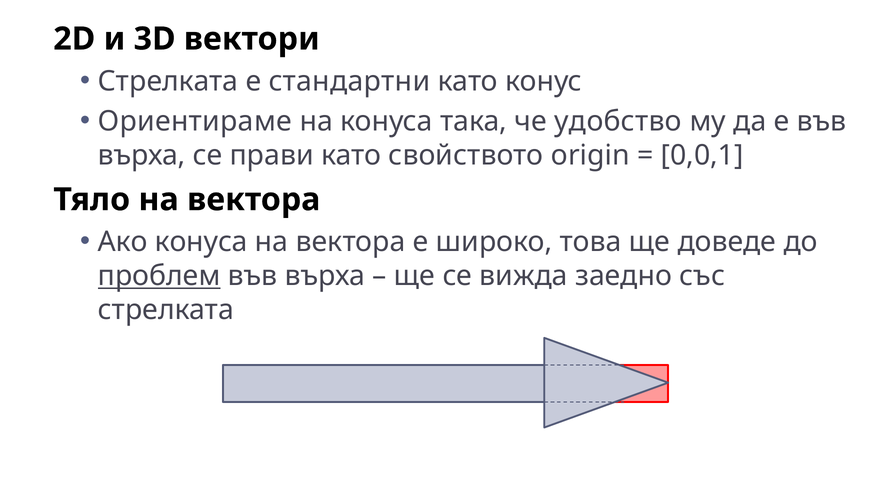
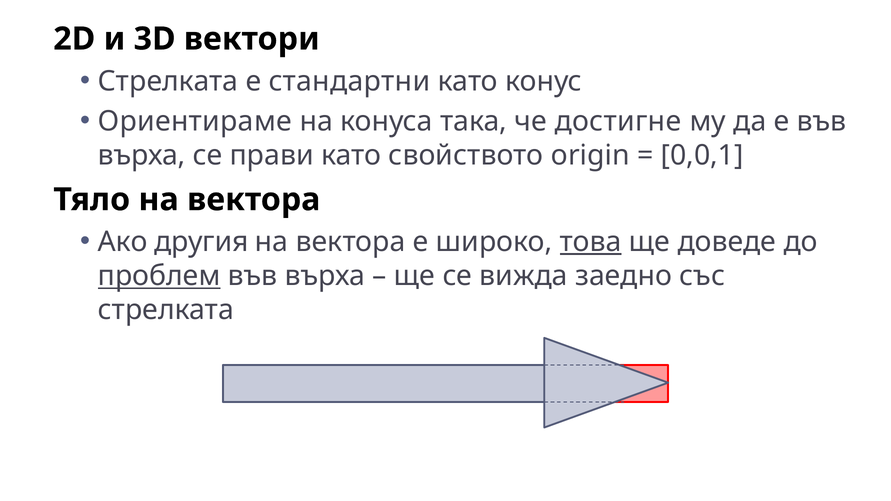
удобство: удобство -> достигне (618, 121)
Ако конуса: конуса -> другия (201, 242)
това underline: none -> present (591, 242)
